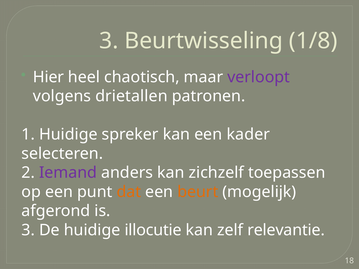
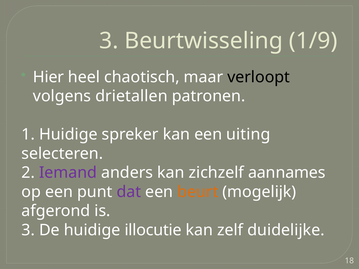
1/8: 1/8 -> 1/9 (313, 41)
verloopt colour: purple -> black (259, 77)
kader: kader -> uiting (248, 135)
toepassen: toepassen -> aannames (287, 173)
dat colour: orange -> purple (129, 192)
relevantie: relevantie -> duidelijke (286, 230)
